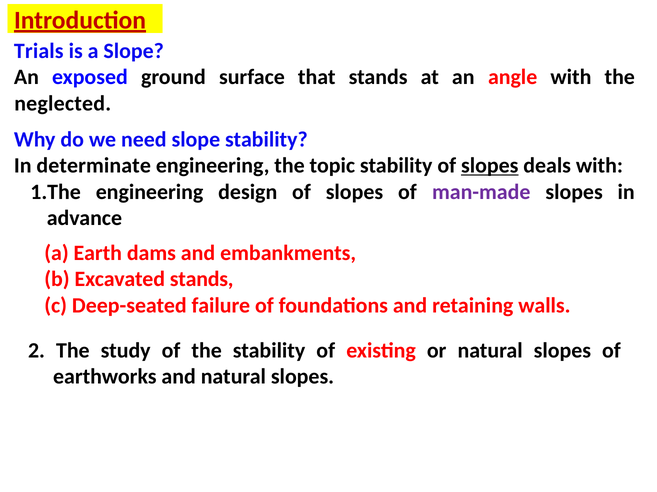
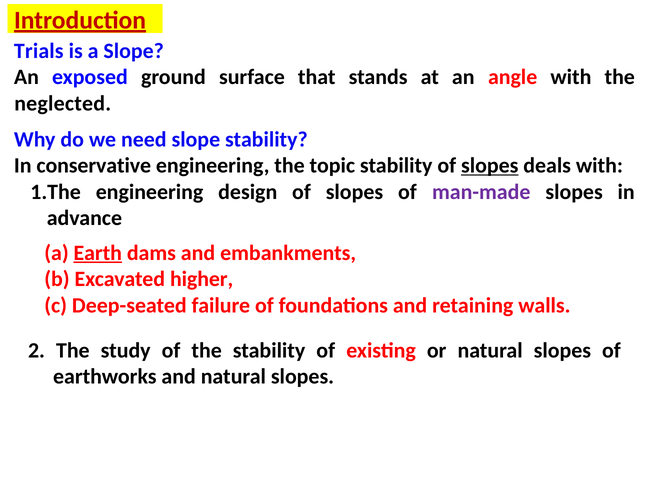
determinate: determinate -> conservative (94, 166)
Earth underline: none -> present (98, 253)
Excavated stands: stands -> higher (202, 280)
